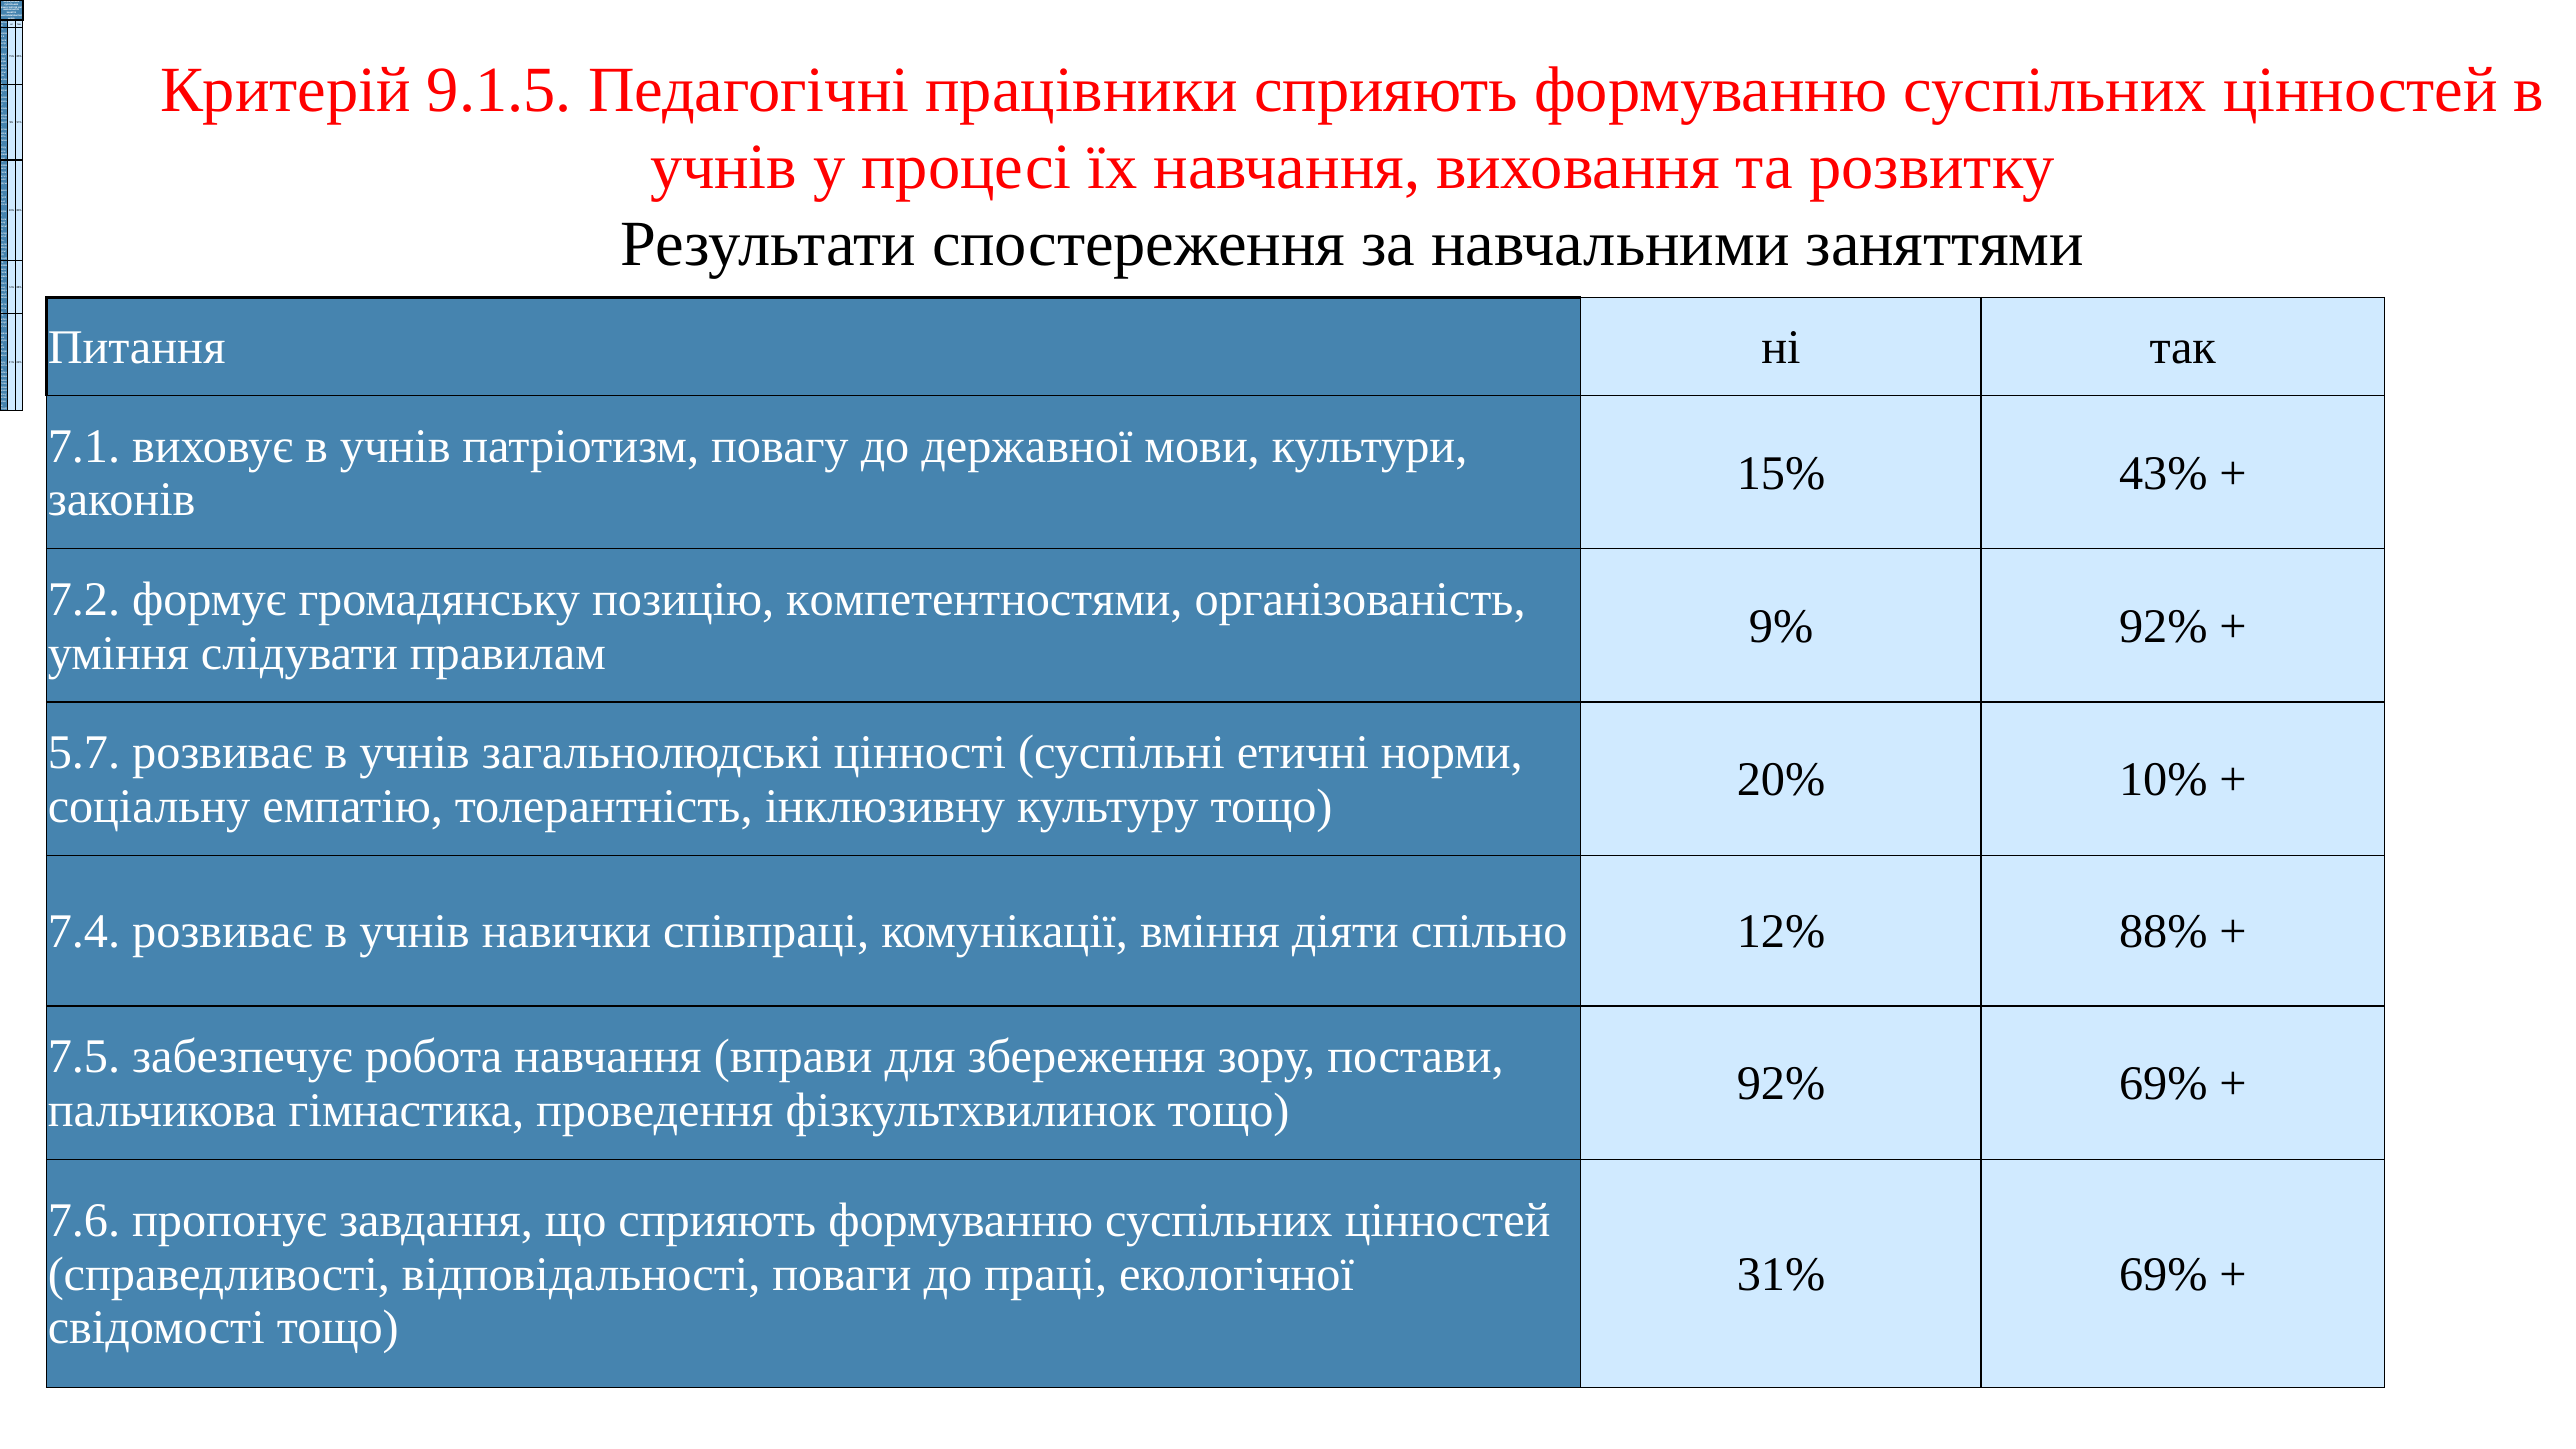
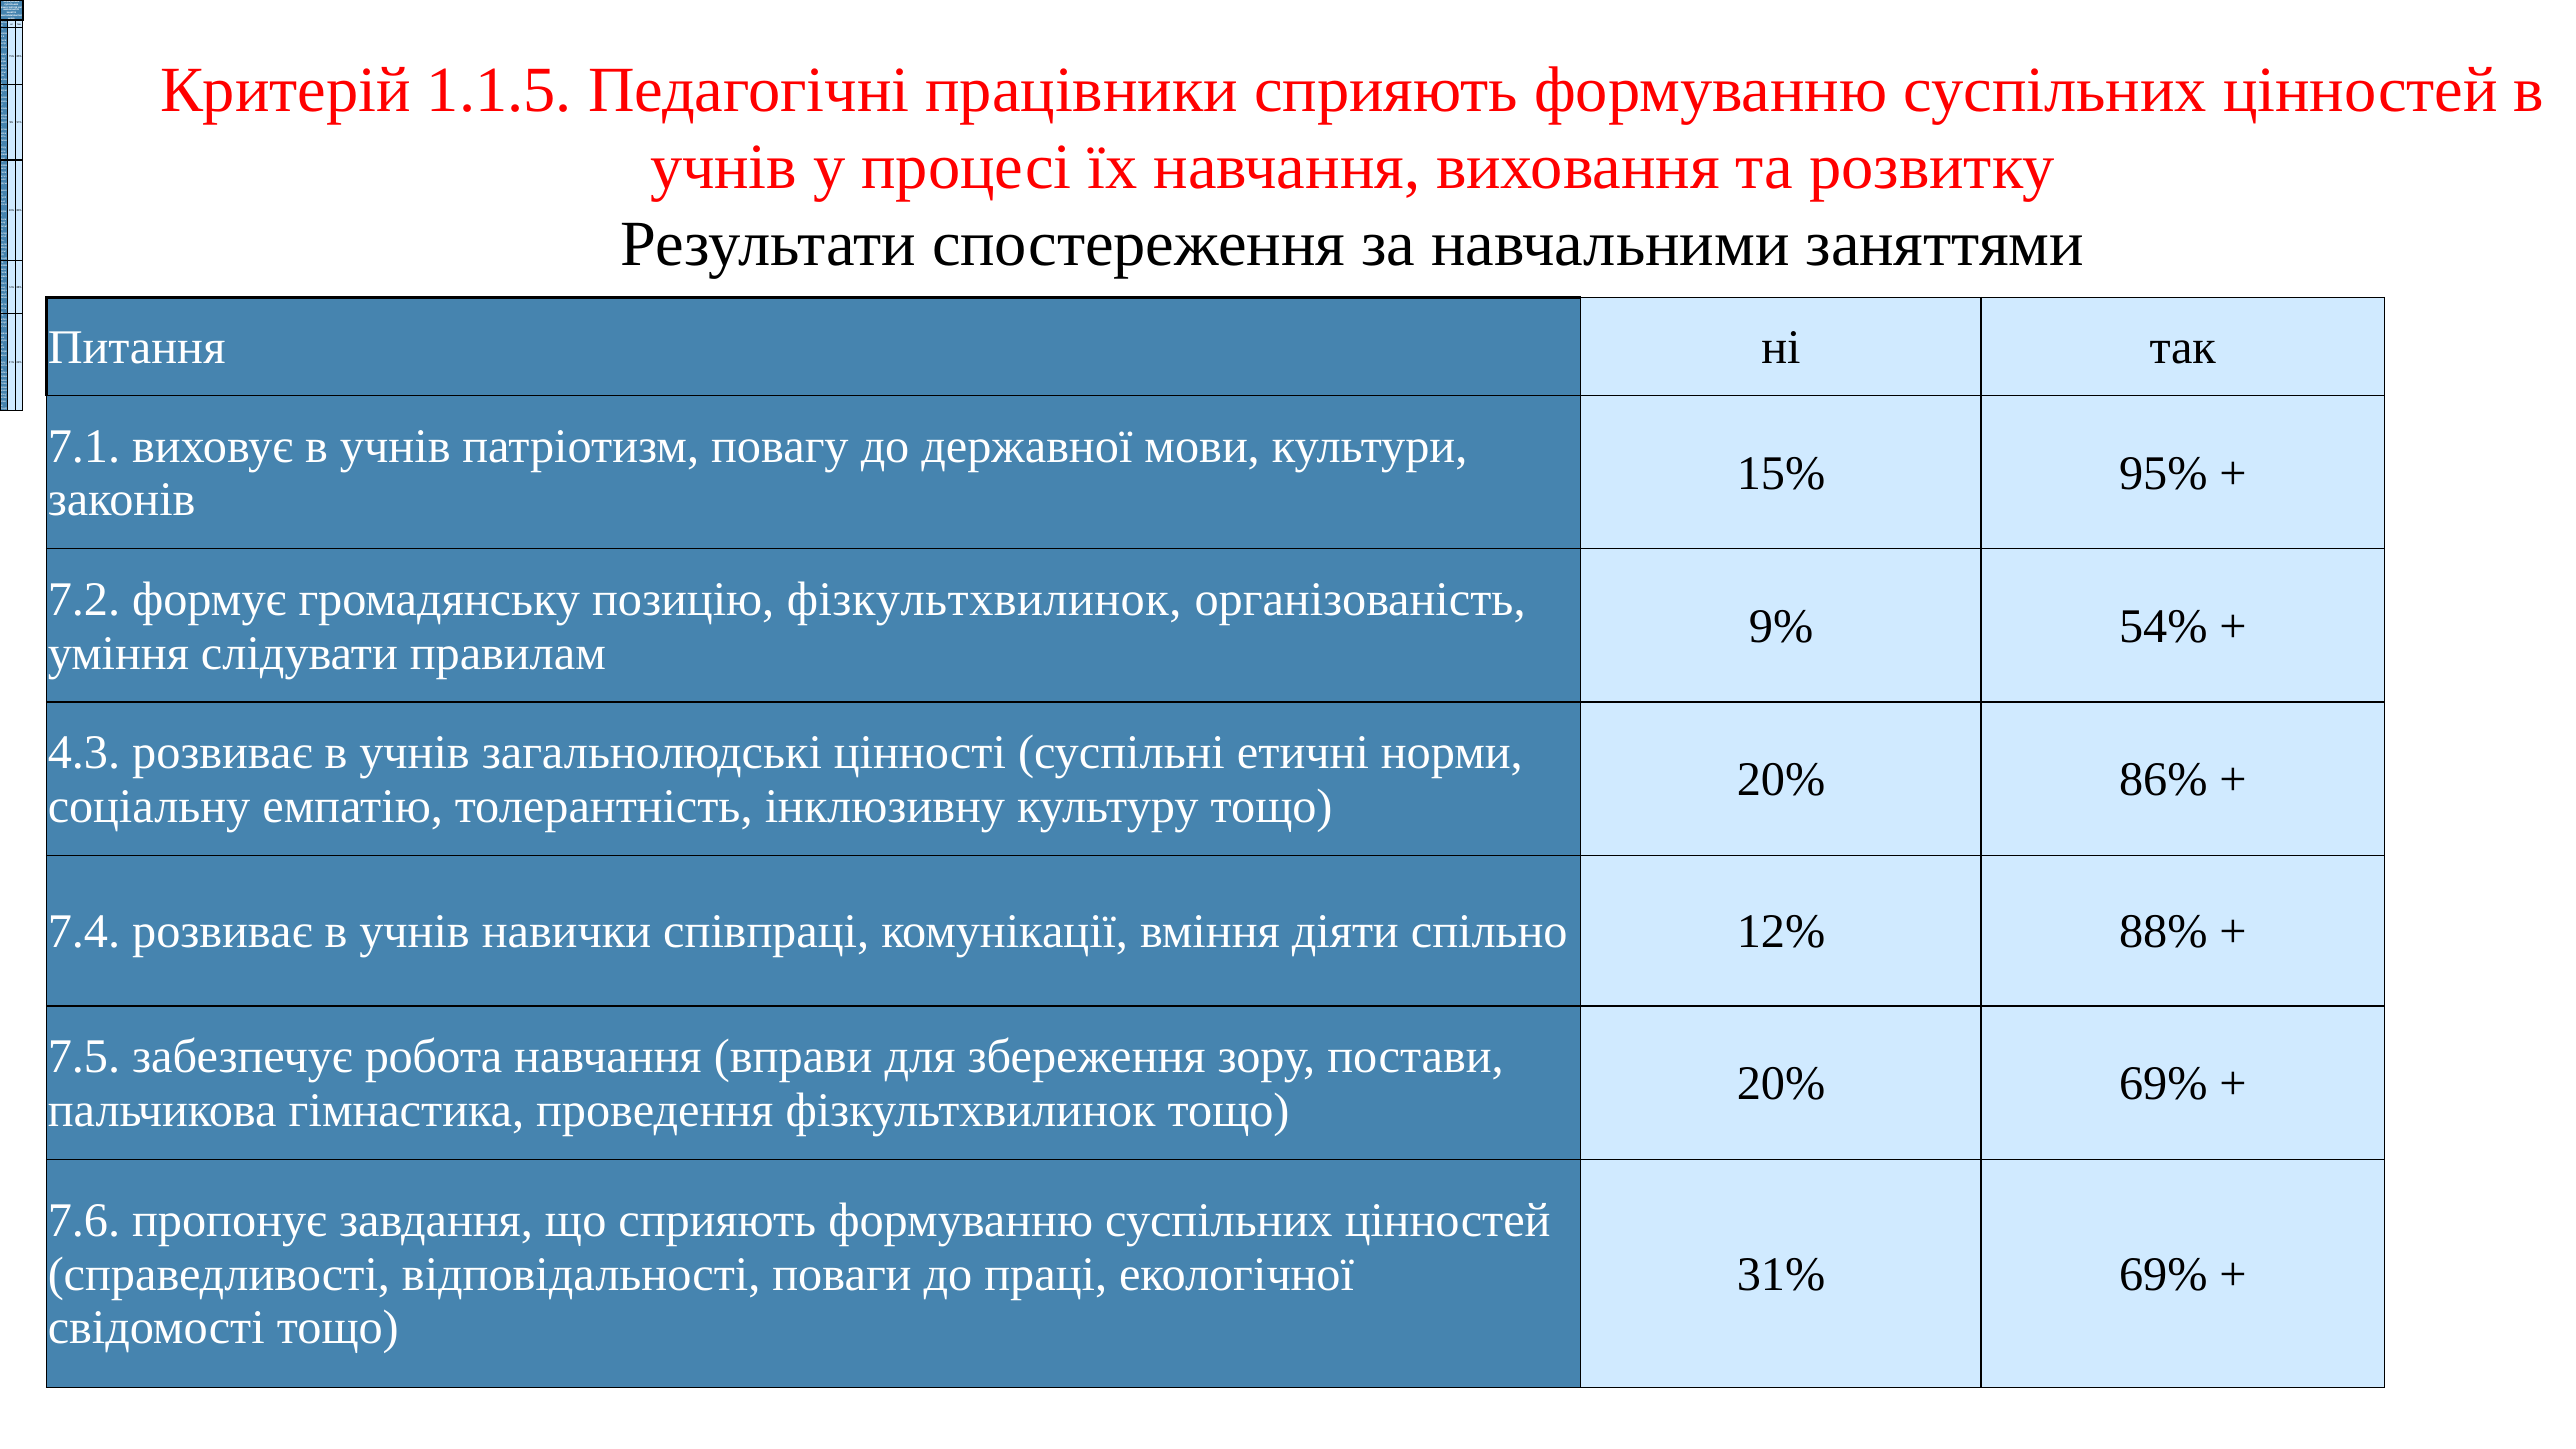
9.1.5: 9.1.5 -> 1.1.5 (499, 90)
43%: 43% -> 95% (2163, 473)
позицію компетентностями: компетентностями -> фізкультхвилинок (984, 600)
9% 92%: 92% -> 54% (2163, 626)
5.7: 5.7 -> 4.3 (84, 753)
10%: 10% -> 86% (2163, 780)
92%: 92% -> 20% (1781, 1084)
